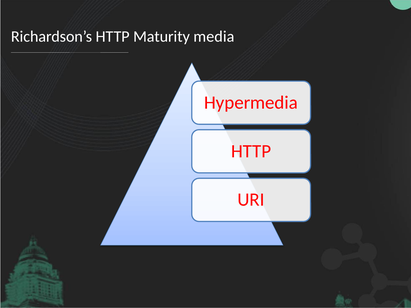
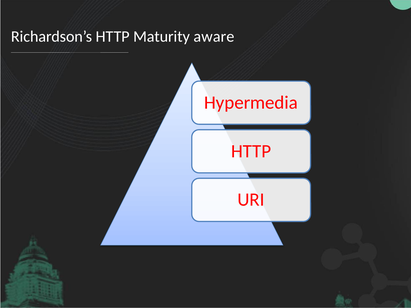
media: media -> aware (214, 37)
